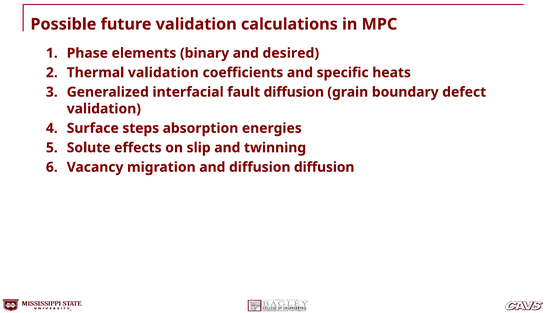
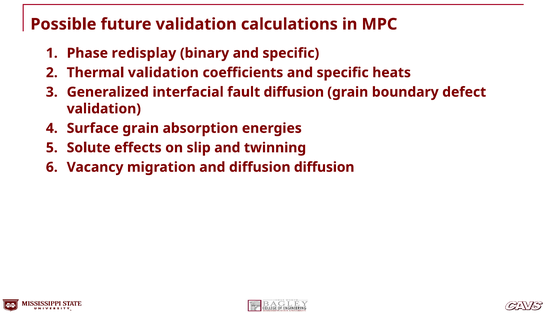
elements: elements -> redisplay (144, 53)
binary and desired: desired -> specific (291, 53)
Surface steps: steps -> grain (141, 128)
